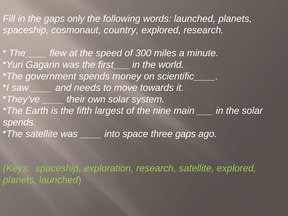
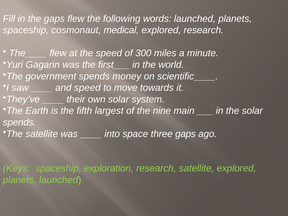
gaps only: only -> flew (76, 19)
country: country -> medical (121, 30)
and needs: needs -> speed (87, 88)
